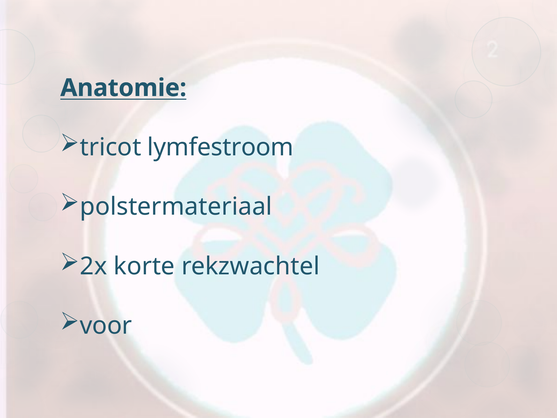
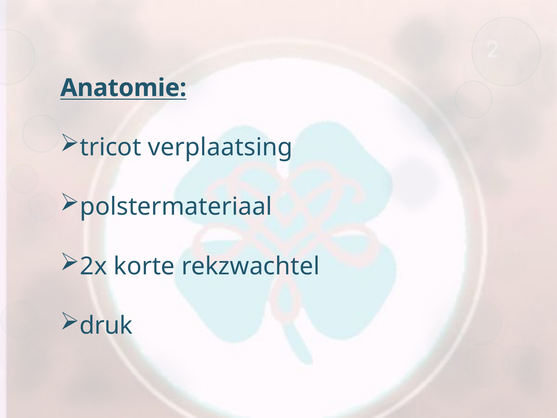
lymfestroom: lymfestroom -> verplaatsing (220, 147)
voor: voor -> druk (106, 326)
